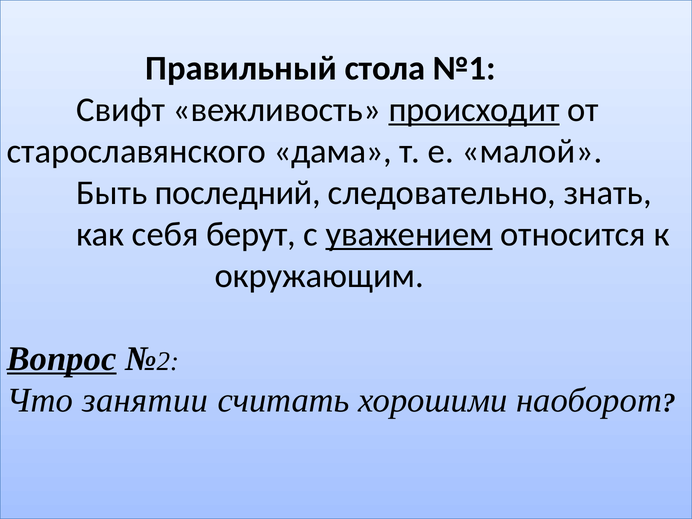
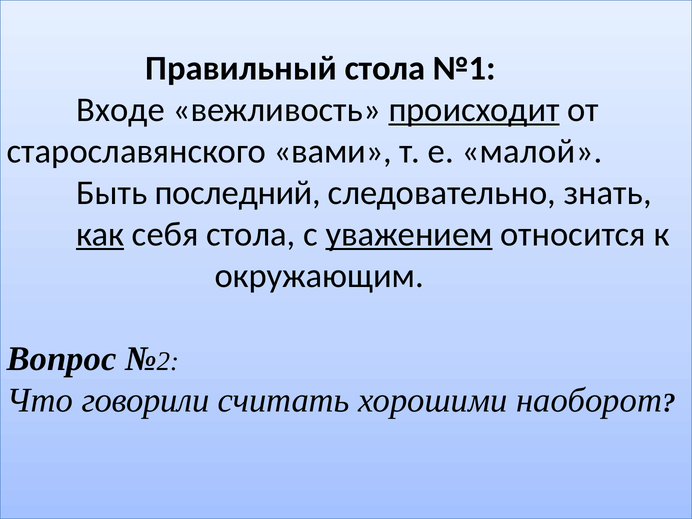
Свифт: Свифт -> Входе (121, 110)
дама: дама -> вами (333, 151)
как underline: none -> present (100, 234)
себя берут: берут -> стола (251, 234)
Вопрос underline: present -> none (62, 359)
занятии: занятии -> говорили (146, 400)
